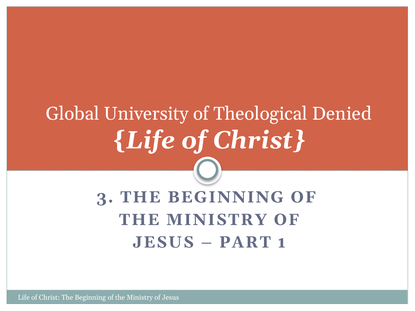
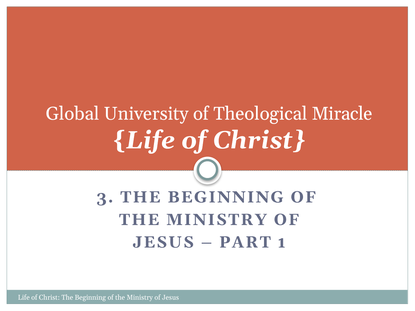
Denied: Denied -> Miracle (342, 114)
